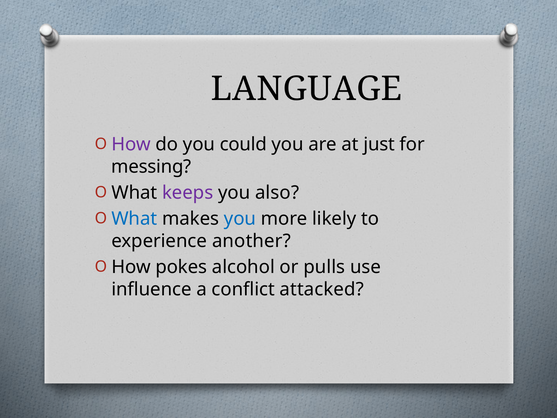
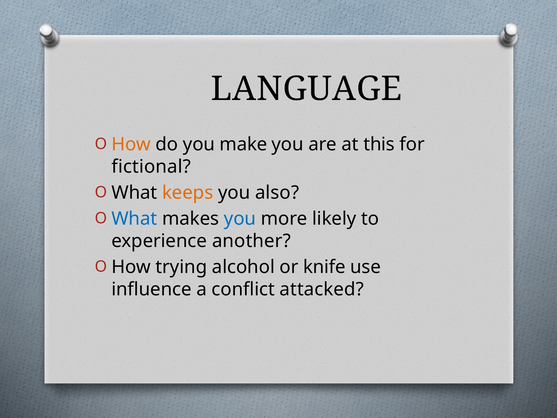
How colour: purple -> orange (131, 144)
could: could -> make (243, 144)
just: just -> this (379, 144)
messing: messing -> fictional (151, 167)
keeps colour: purple -> orange (188, 193)
pokes: pokes -> trying (181, 267)
pulls: pulls -> knife (324, 267)
